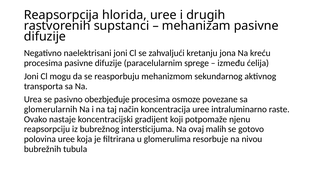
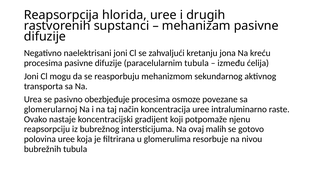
paracelularnim sprege: sprege -> tubula (197, 63)
glomerularnih: glomerularnih -> glomerularnoj (51, 109)
